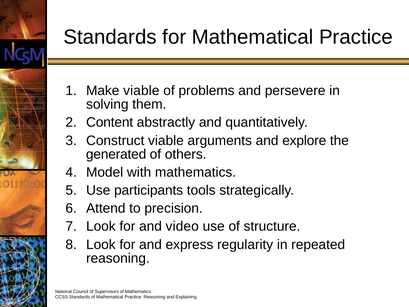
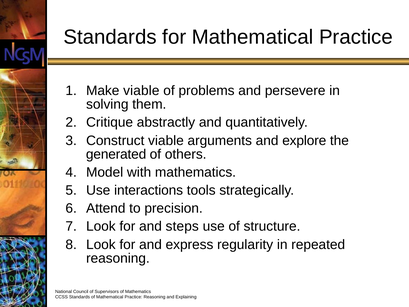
Content: Content -> Critique (110, 122)
participants: participants -> interactions (149, 190)
video: video -> steps (182, 226)
